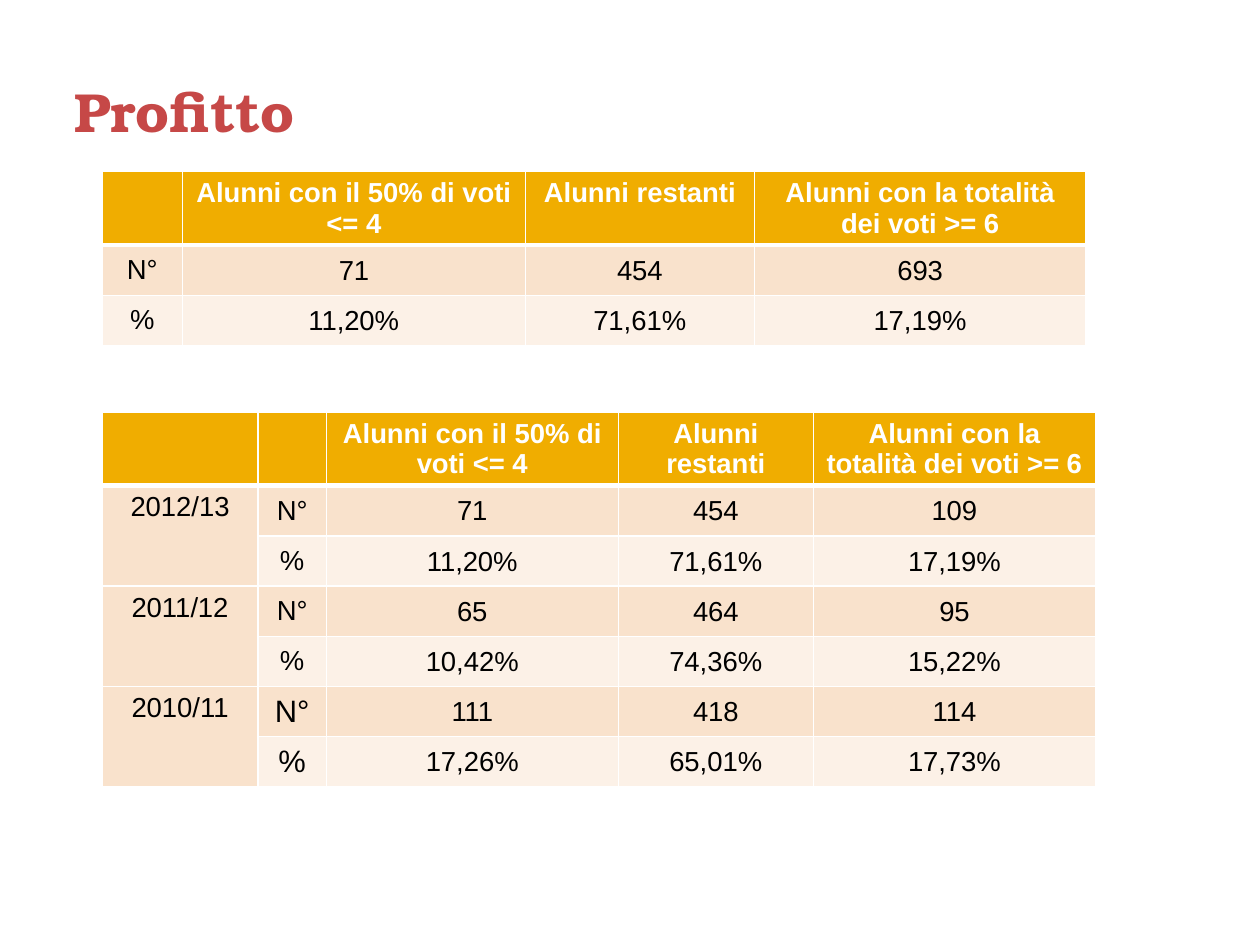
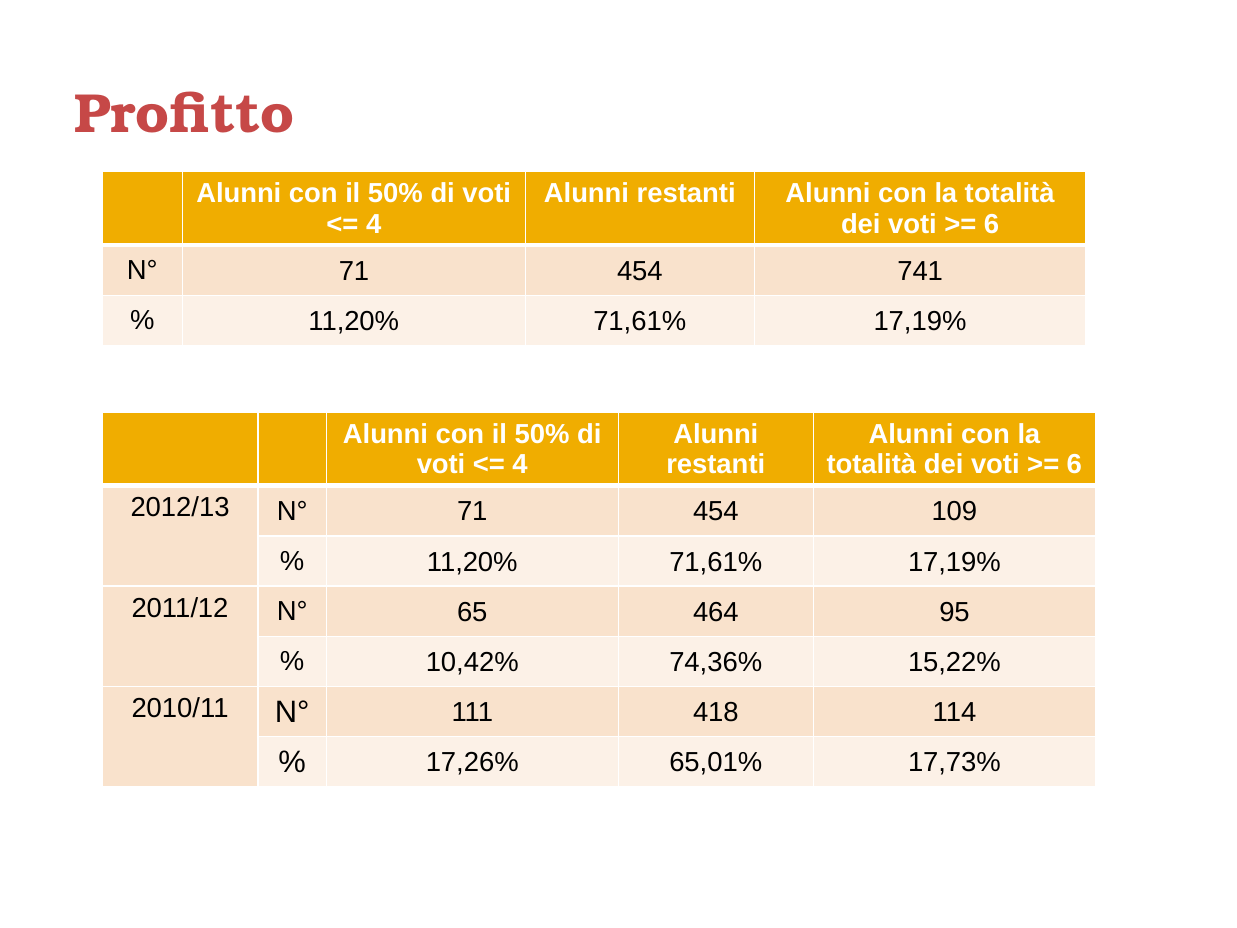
693: 693 -> 741 (920, 271)
